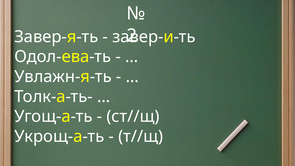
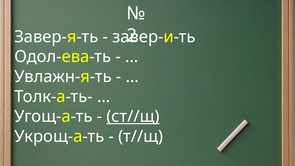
ст//щ underline: none -> present (133, 116)
